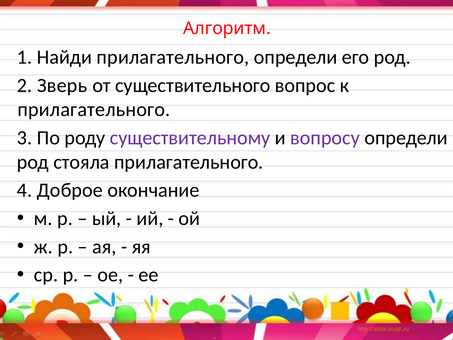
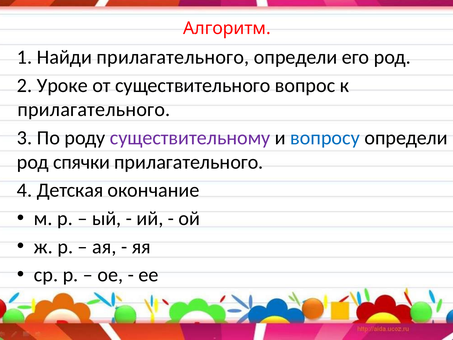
Зверь: Зверь -> Уроке (62, 85)
вопросу colour: purple -> blue (325, 138)
стояла: стояла -> спячки (82, 162)
Доброе: Доброе -> Детская (70, 190)
